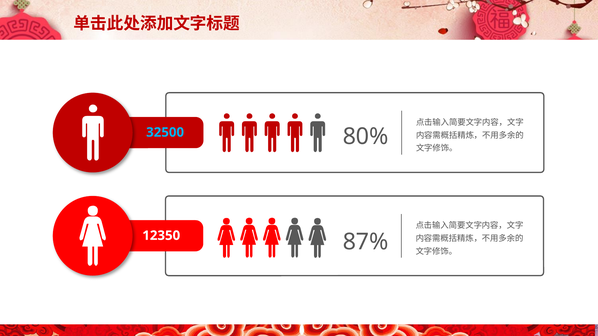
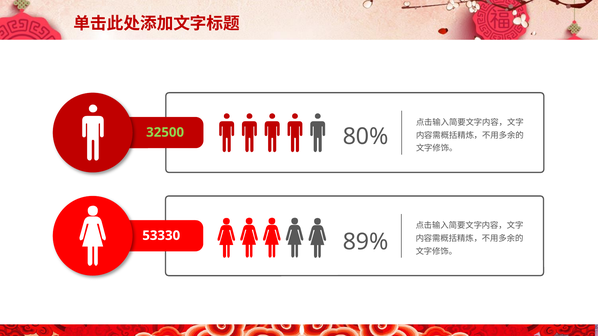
32500 colour: light blue -> light green (165, 132)
12350: 12350 -> 53330 (161, 236)
87%: 87% -> 89% (366, 242)
